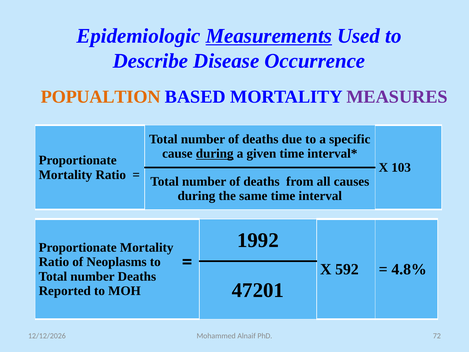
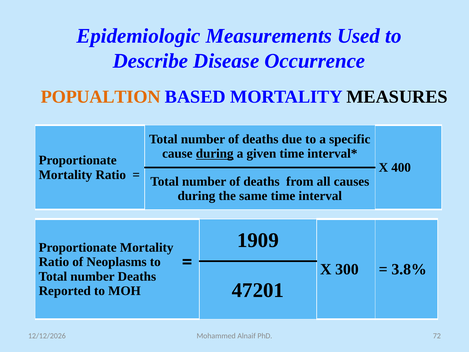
Measurements underline: present -> none (269, 36)
MEASURES colour: purple -> black (397, 97)
103: 103 -> 400 (401, 167)
1992: 1992 -> 1909 (258, 240)
592: 592 -> 300 (347, 269)
4.8%: 4.8% -> 3.8% (409, 269)
